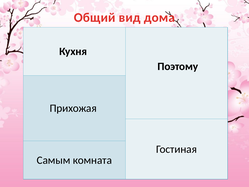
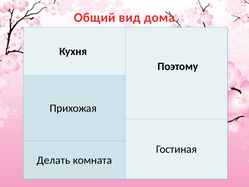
Самым: Самым -> Делать (54, 160)
